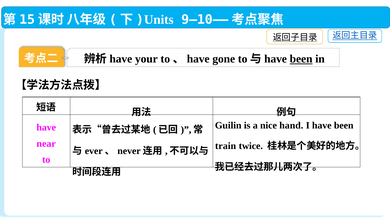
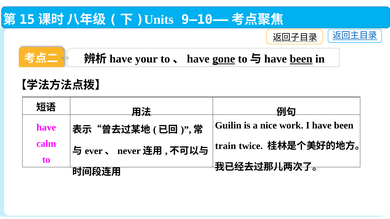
gone underline: none -> present (224, 59)
hand: hand -> work (291, 126)
near: near -> calm (46, 144)
